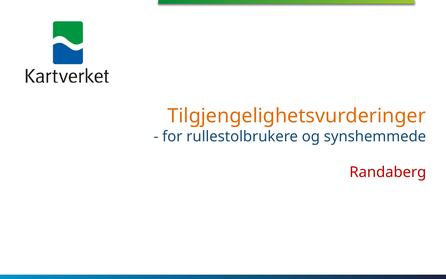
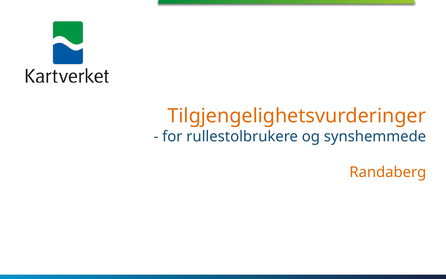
Randaberg colour: red -> orange (388, 172)
